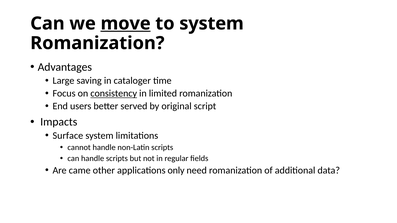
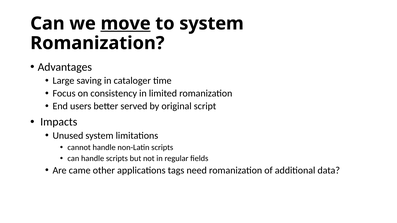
consistency underline: present -> none (114, 94)
Surface: Surface -> Unused (68, 136)
only: only -> tags (176, 171)
